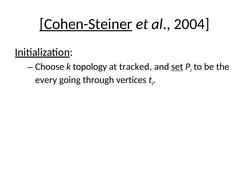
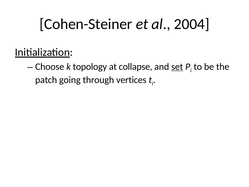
Cohen-Steiner underline: present -> none (86, 24)
tracked: tracked -> collapse (136, 67)
every: every -> patch (46, 80)
